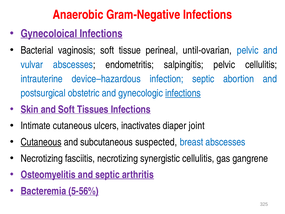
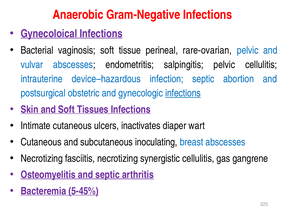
until-ovarian: until-ovarian -> rare-ovarian (207, 50)
joint: joint -> wart (197, 126)
Cutaneous underline: present -> none (41, 142)
suspected: suspected -> inoculating (156, 142)
5-56%: 5-56% -> 5-45% (83, 191)
